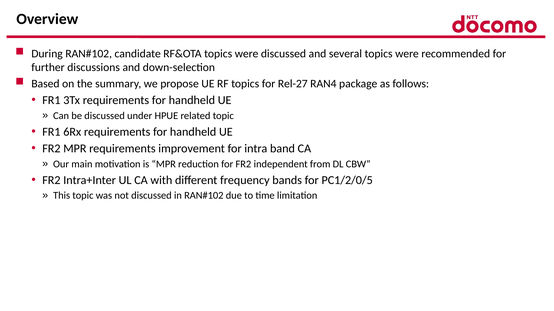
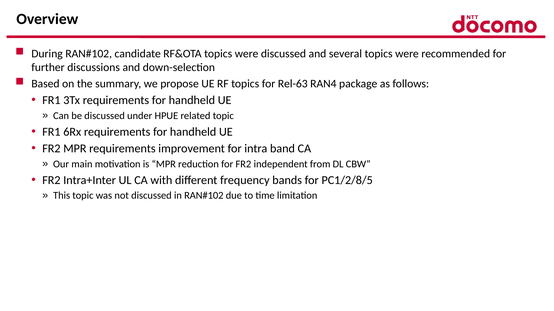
Rel-27: Rel-27 -> Rel-63 (293, 84)
PC1/2/0/5: PC1/2/0/5 -> PC1/2/8/5 (347, 180)
